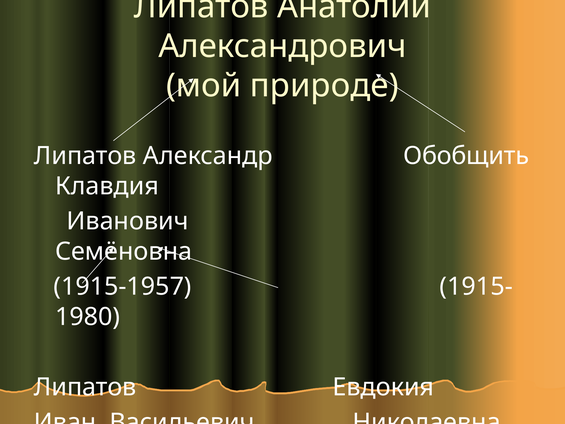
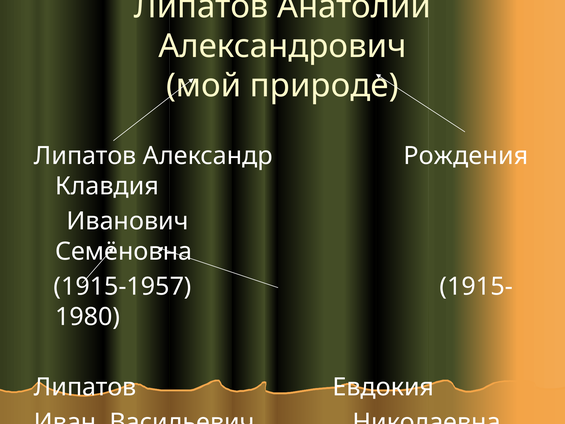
Обобщить: Обобщить -> Рождения (466, 156)
